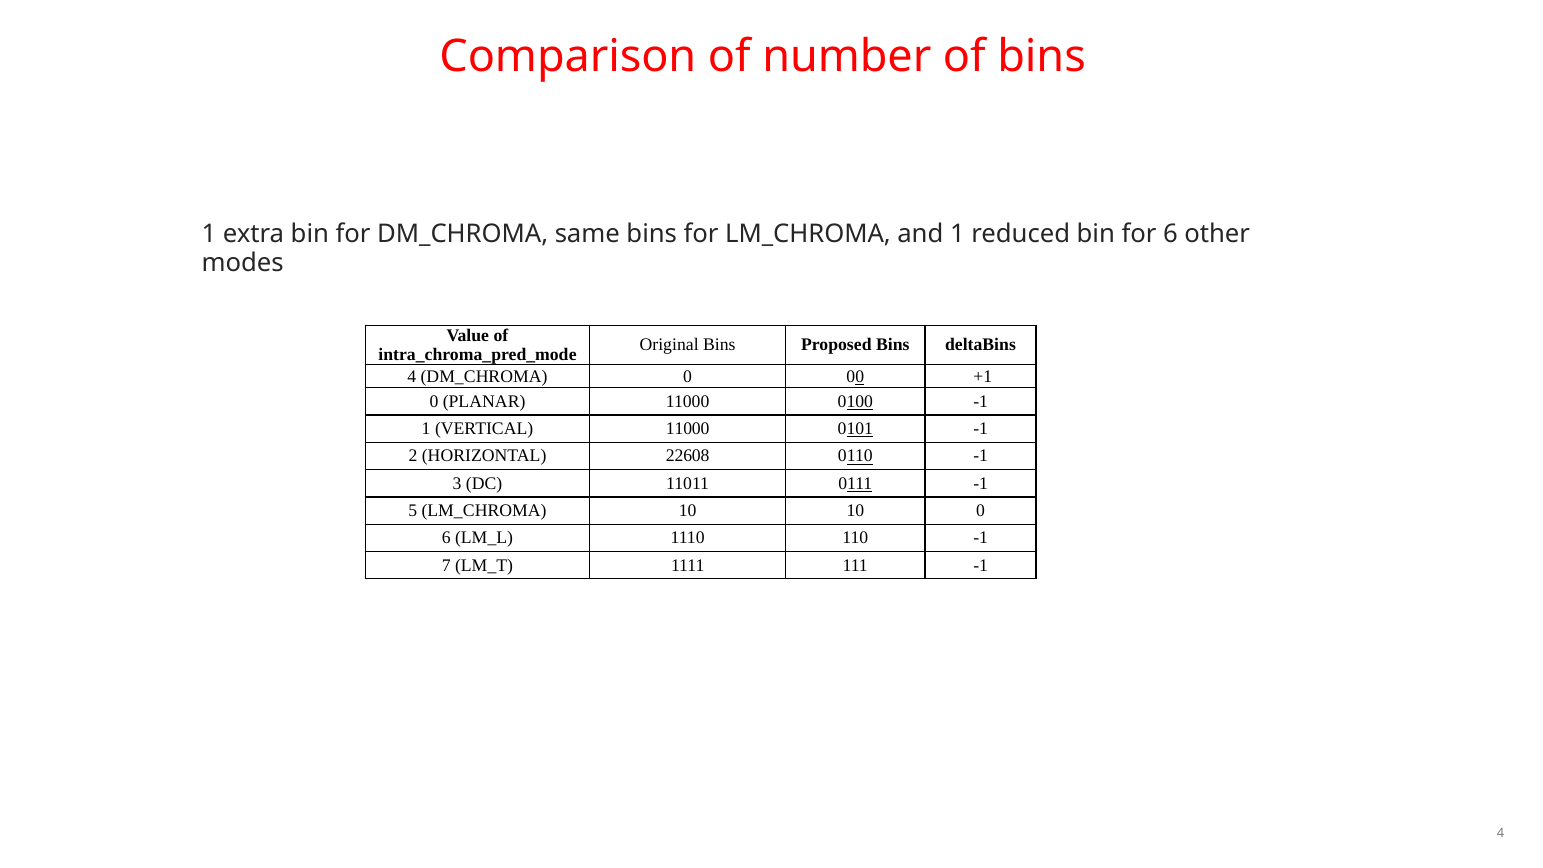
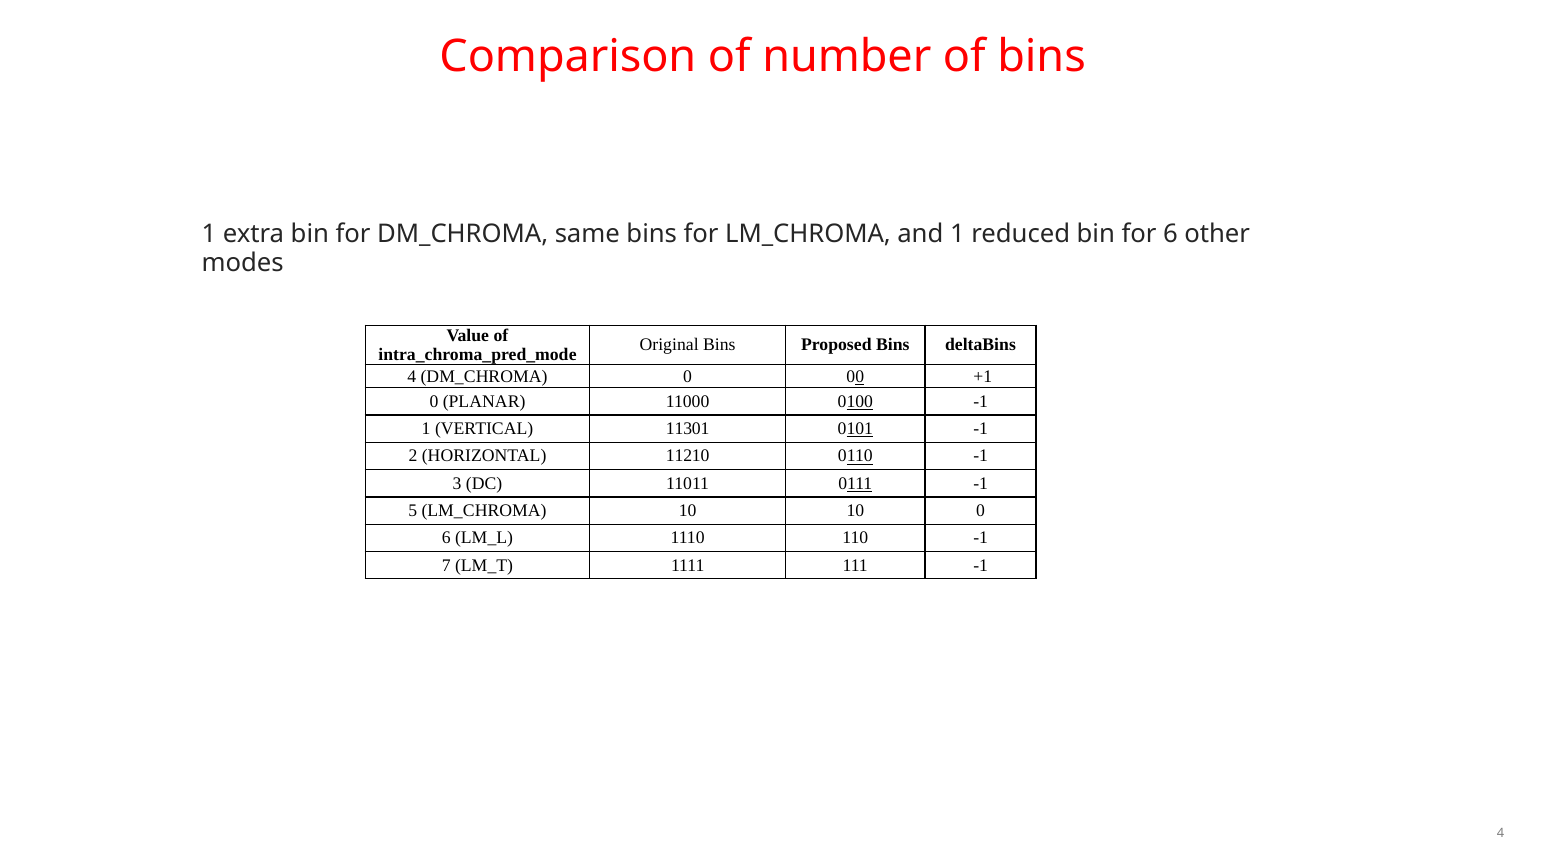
VERTICAL 11000: 11000 -> 11301 (688, 429)
22608: 22608 -> 11210 (688, 456)
